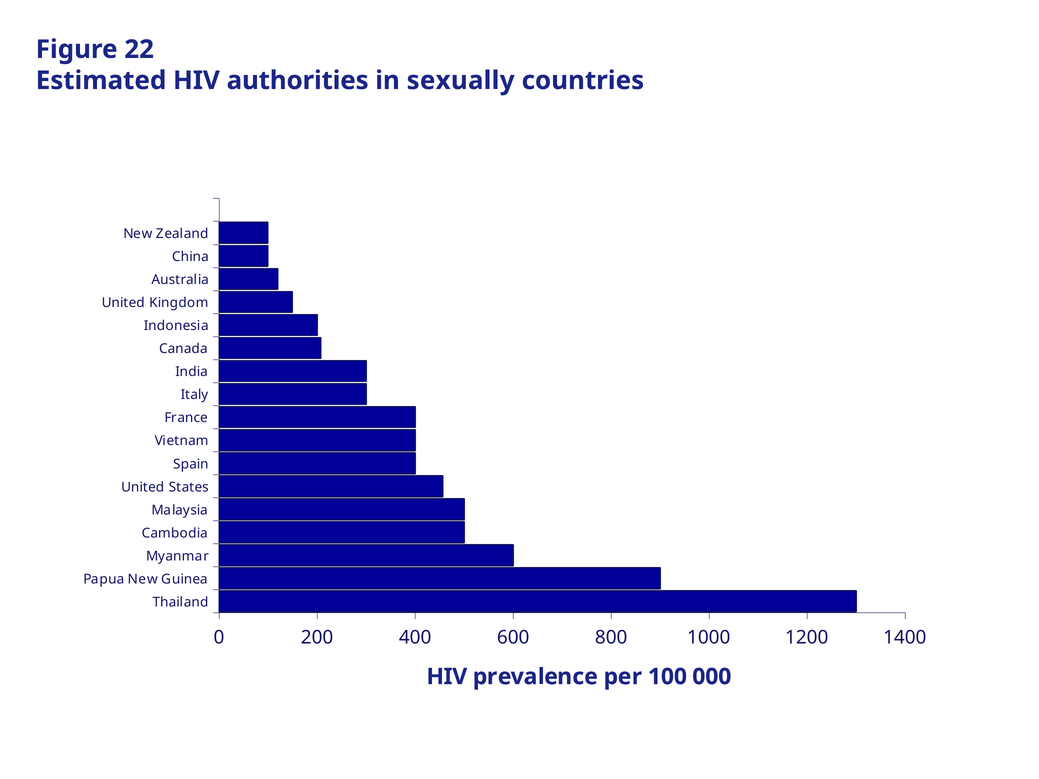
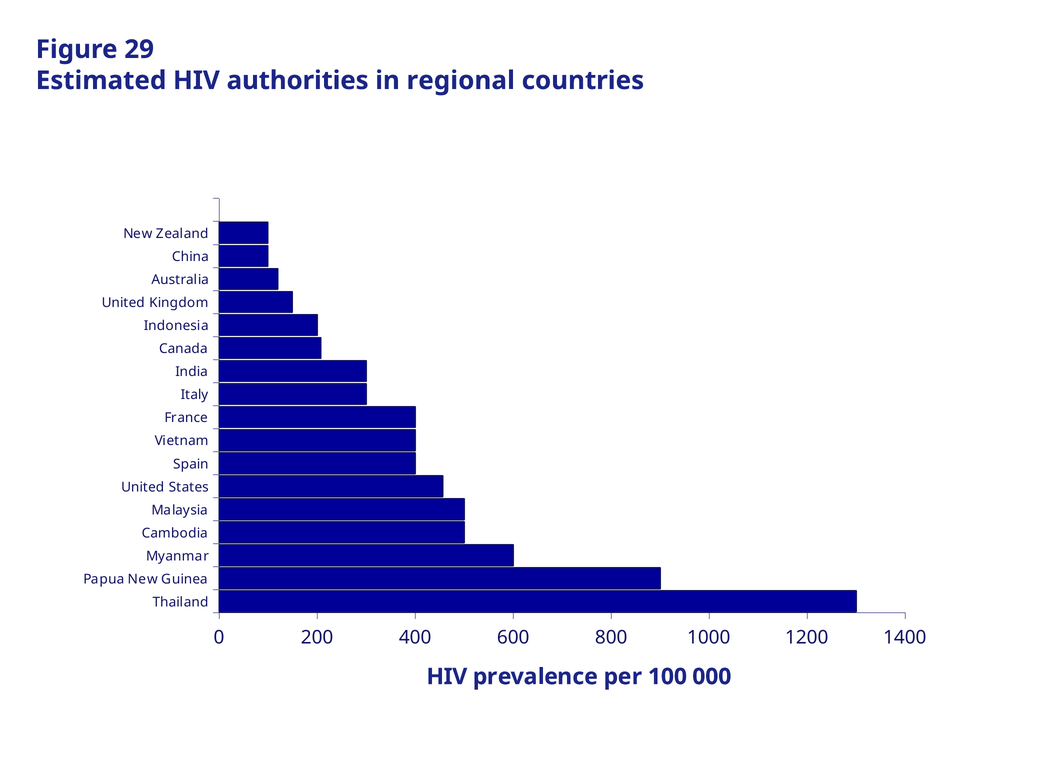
22: 22 -> 29 (139, 49)
sexually: sexually -> regional (461, 81)
